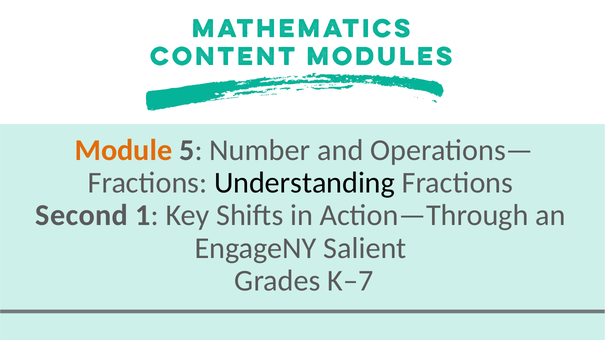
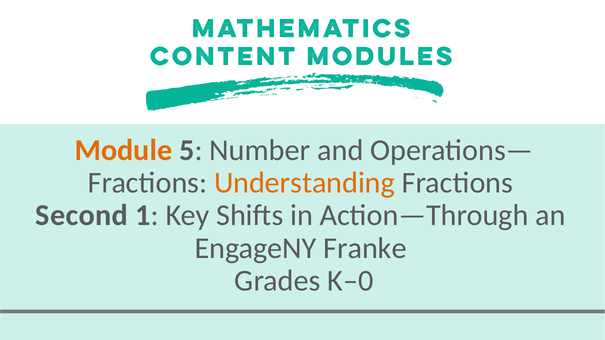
Understanding colour: black -> orange (304, 183)
Salient: Salient -> Franke (365, 248)
K–7: K–7 -> K–0 (350, 281)
